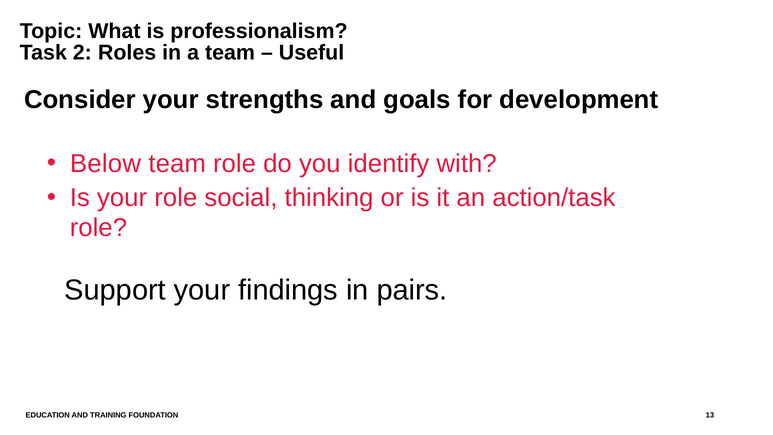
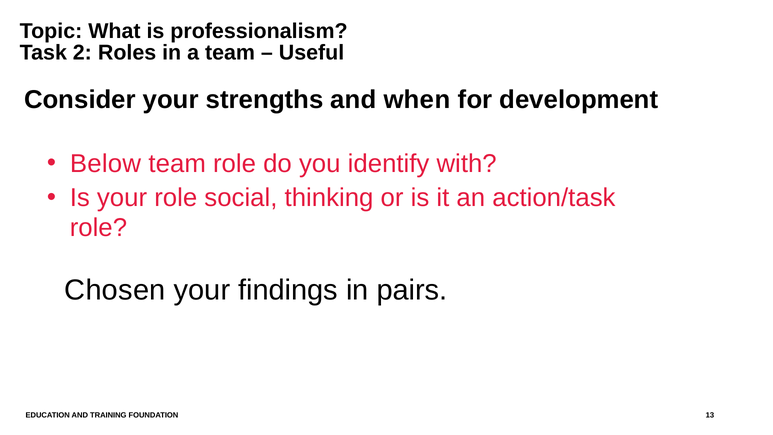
goals: goals -> when (417, 100)
Support: Support -> Chosen (115, 290)
